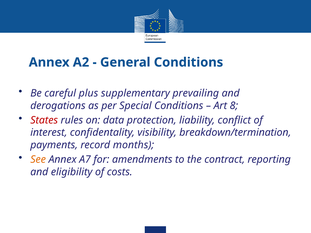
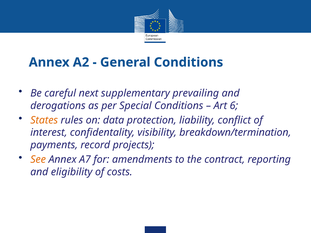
plus: plus -> next (89, 93)
8: 8 -> 6 (234, 106)
States colour: red -> orange (44, 120)
months: months -> projects (134, 145)
